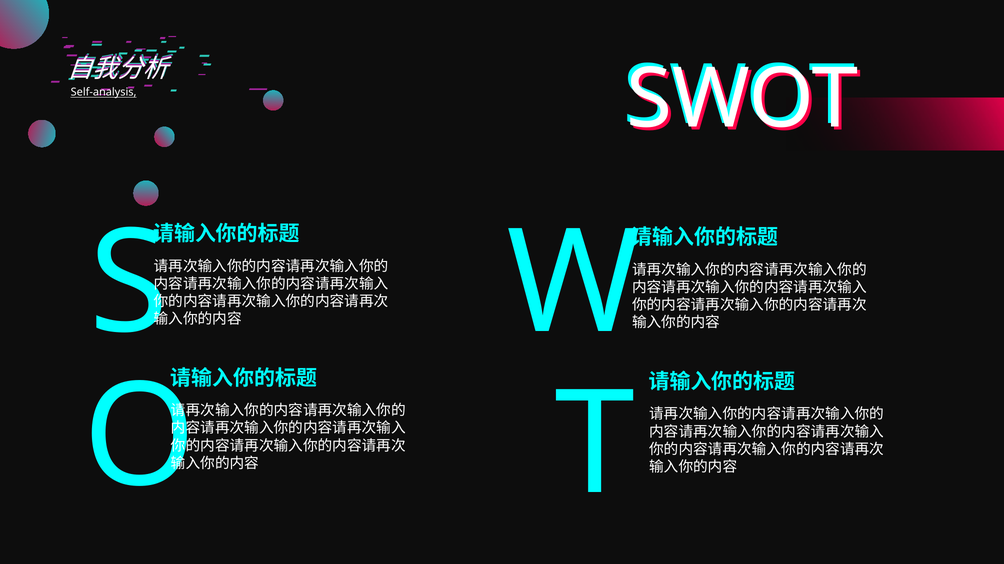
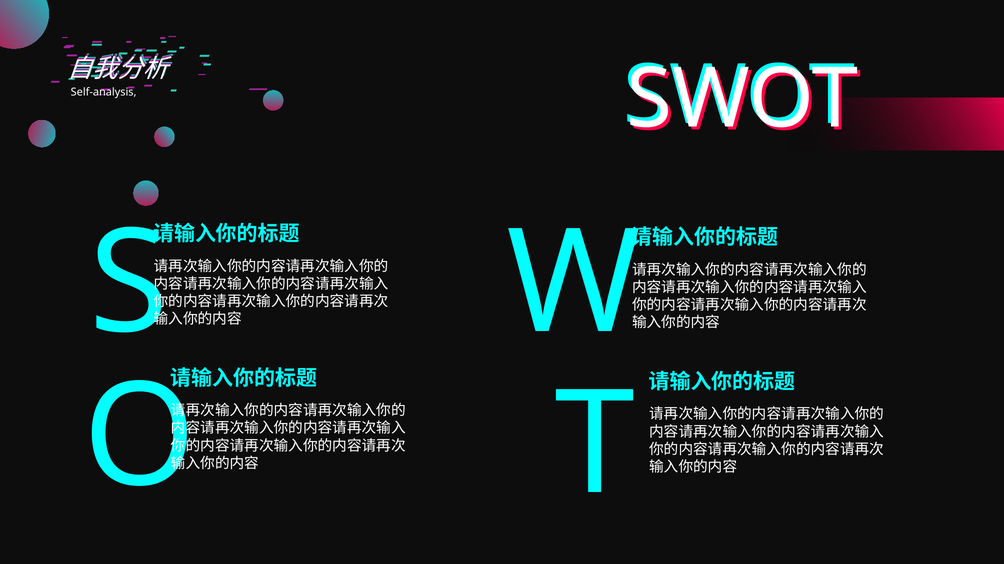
Self-analysis underline: present -> none (104, 92)
